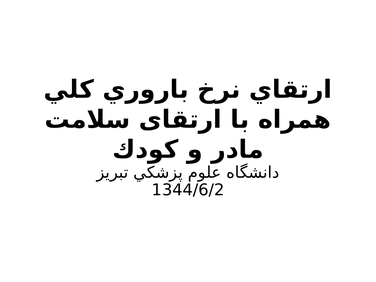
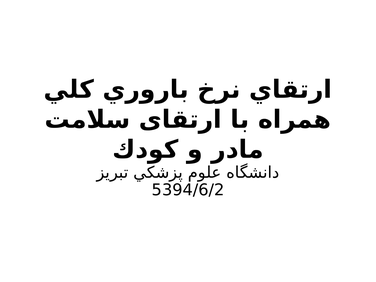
1344/6/2: 1344/6/2 -> 5394/6/2 (188, 190)
